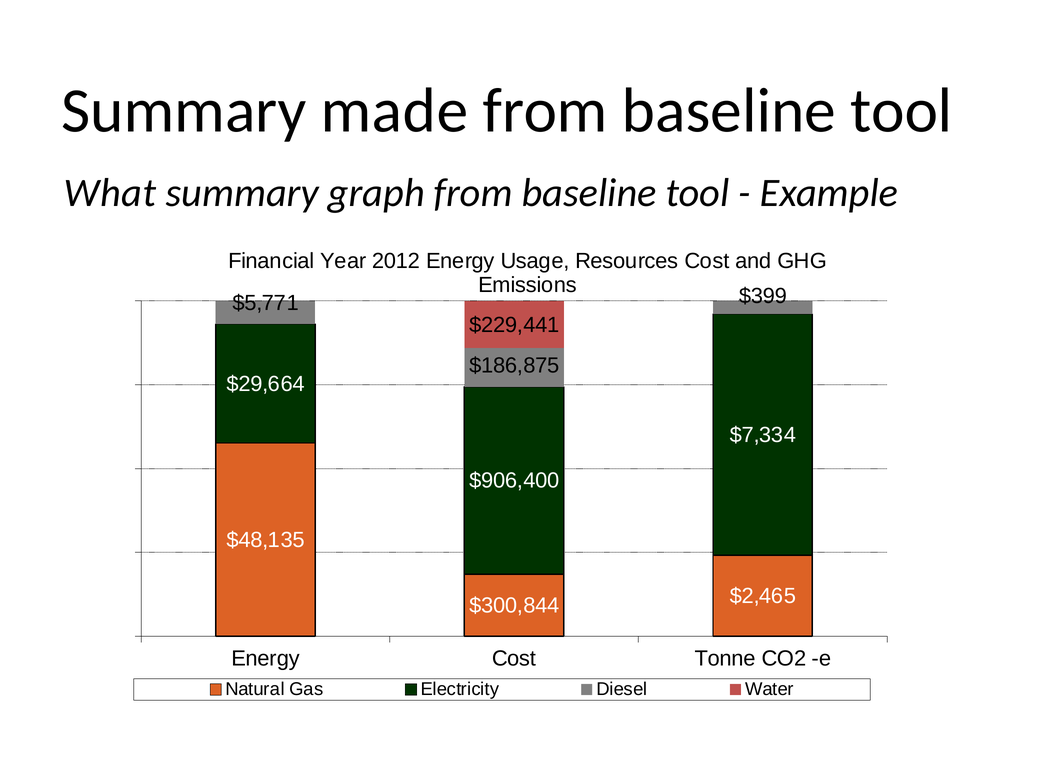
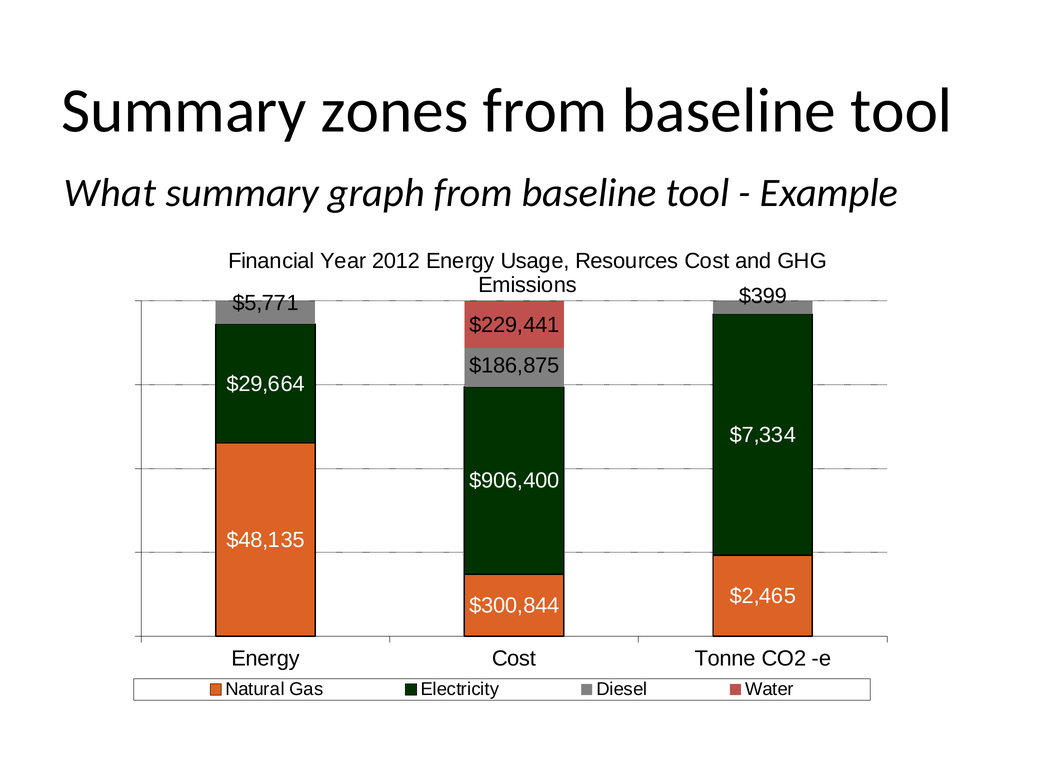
made: made -> zones (395, 111)
